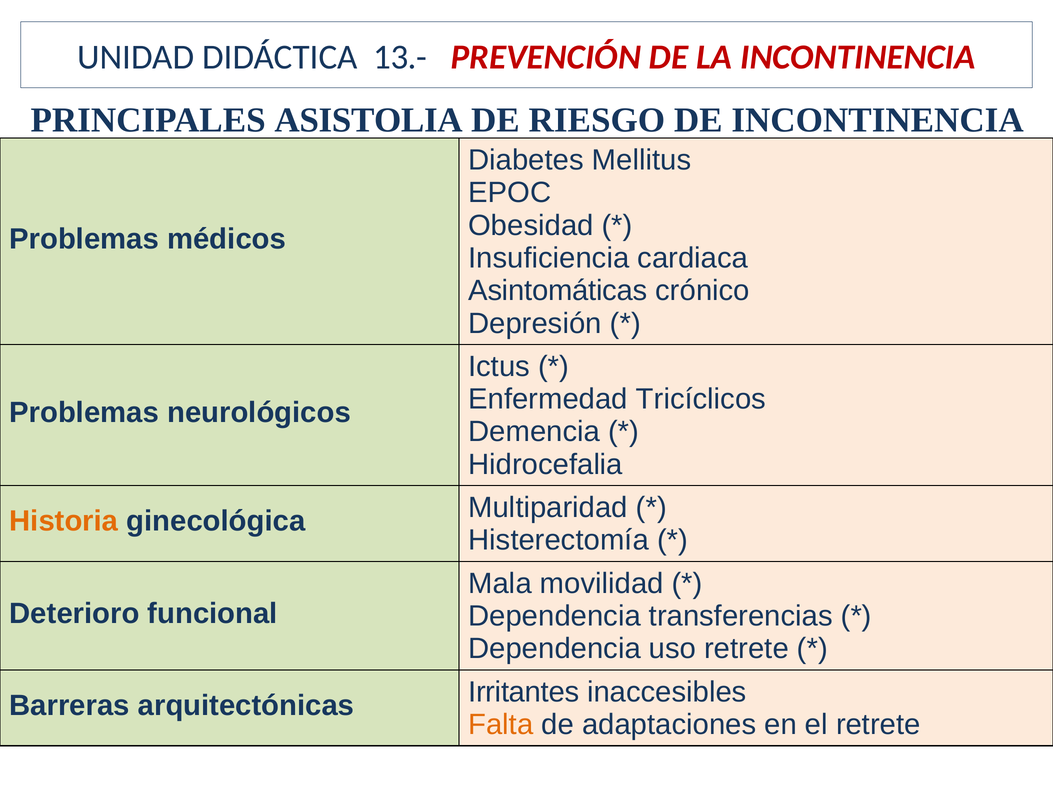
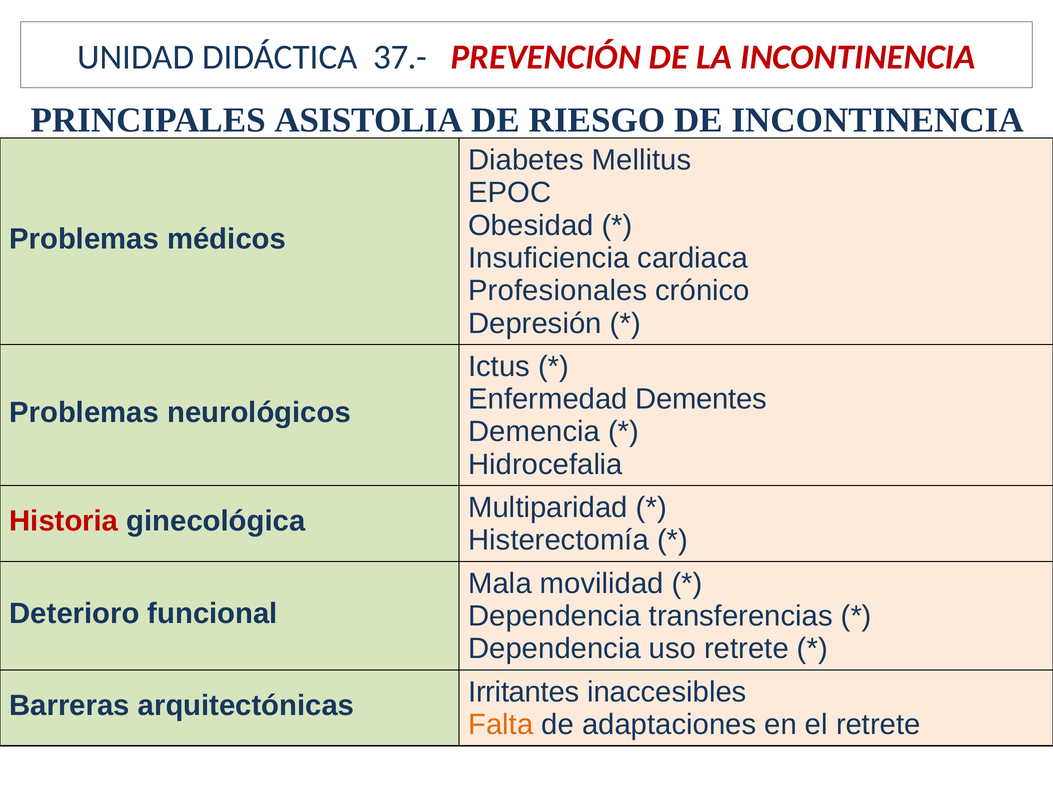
13.-: 13.- -> 37.- (400, 57)
Asintomáticas: Asintomáticas -> Profesionales (558, 291)
Tricíclicos: Tricíclicos -> Dementes (701, 399)
Historia colour: orange -> red (64, 521)
